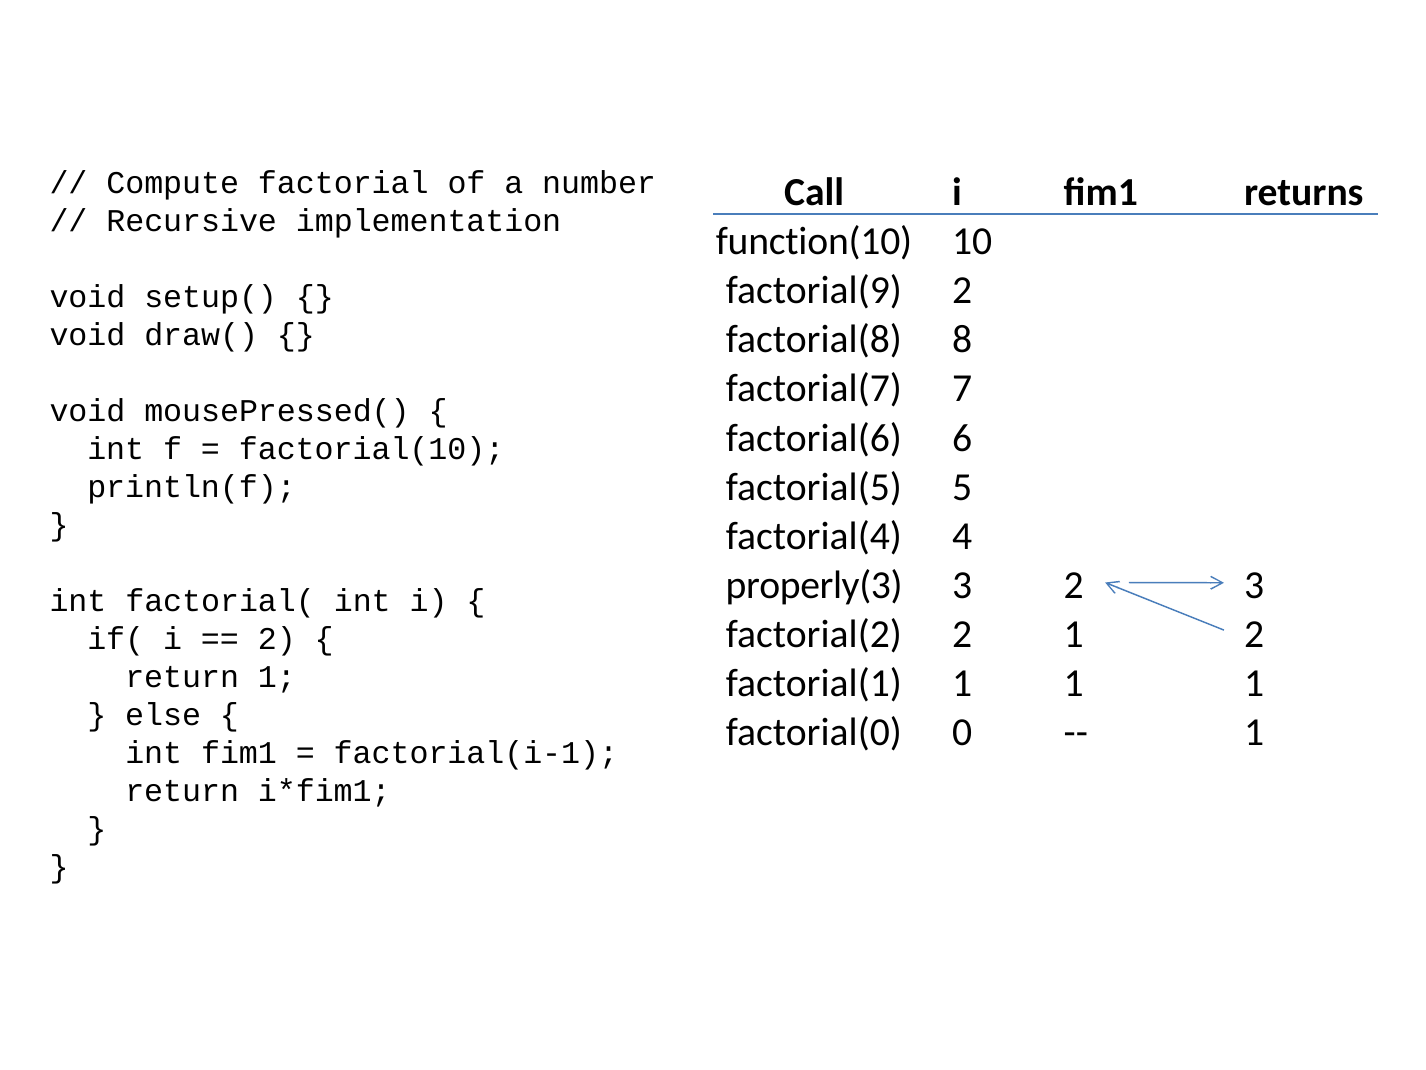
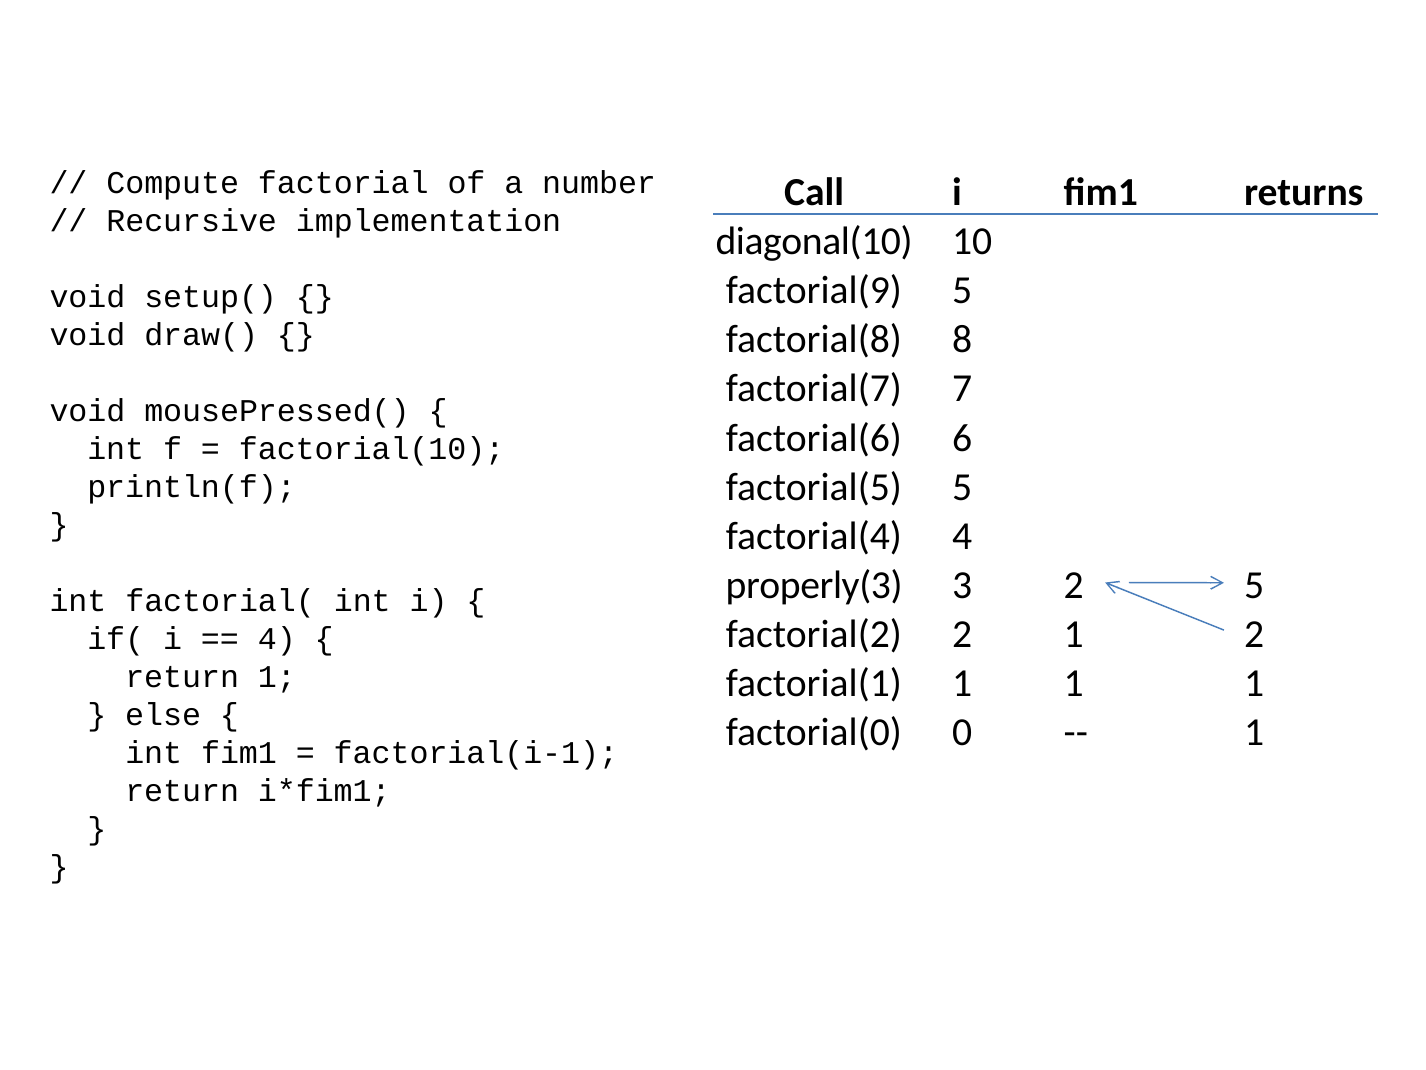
function(10: function(10 -> diagonal(10 (814, 242)
factorial(9 2: 2 -> 5 (962, 291)
2 3: 3 -> 5 (1254, 585)
2: 2 -> 4 (277, 639)
